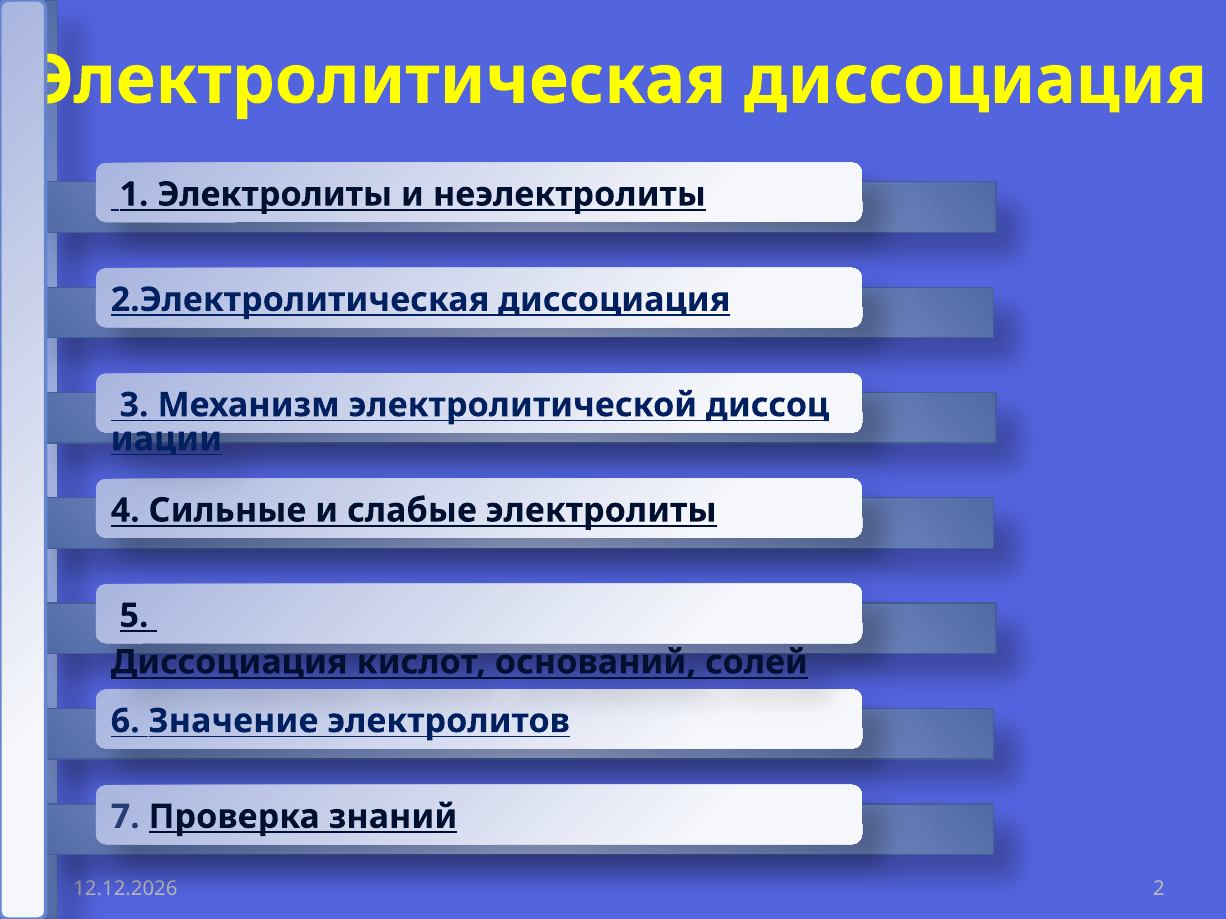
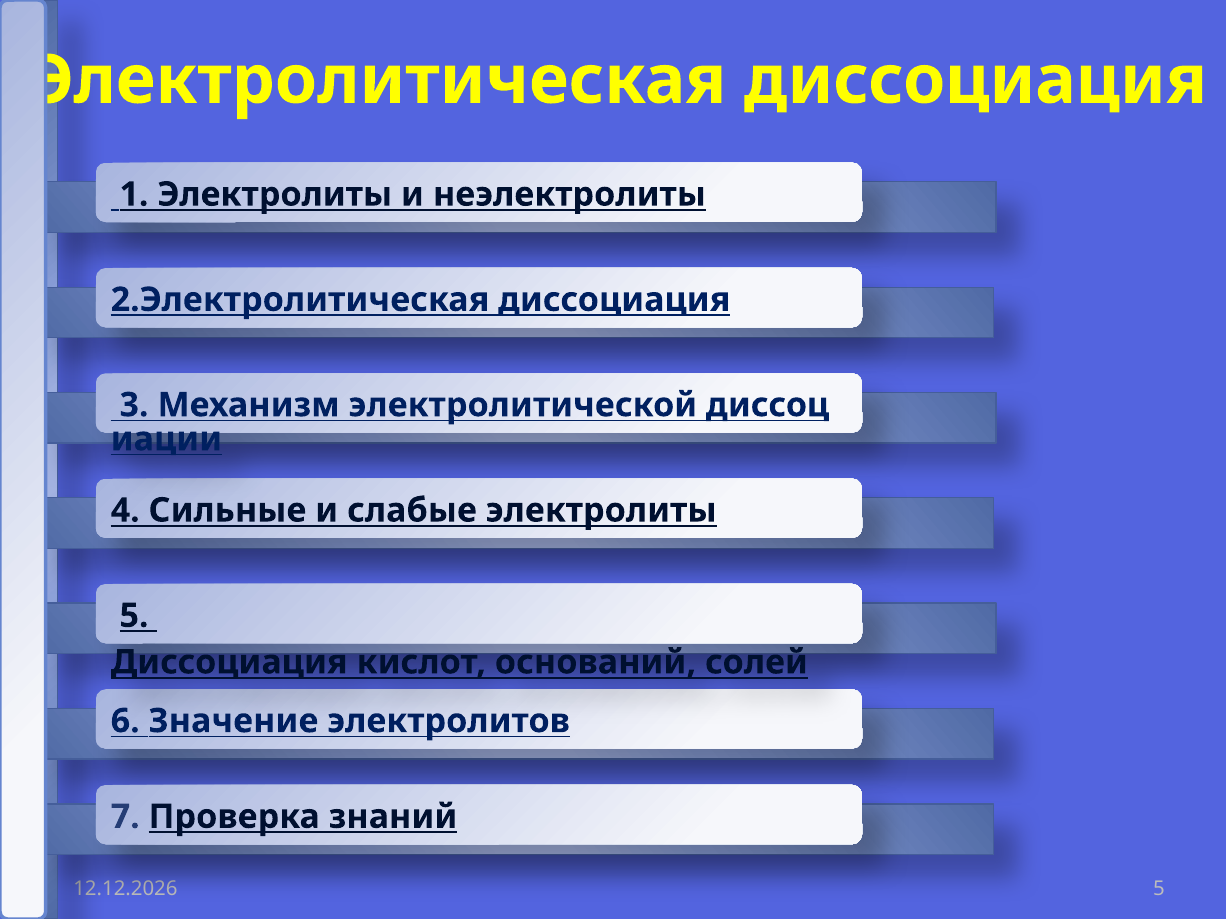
2: 2 -> 5 (1159, 889)
